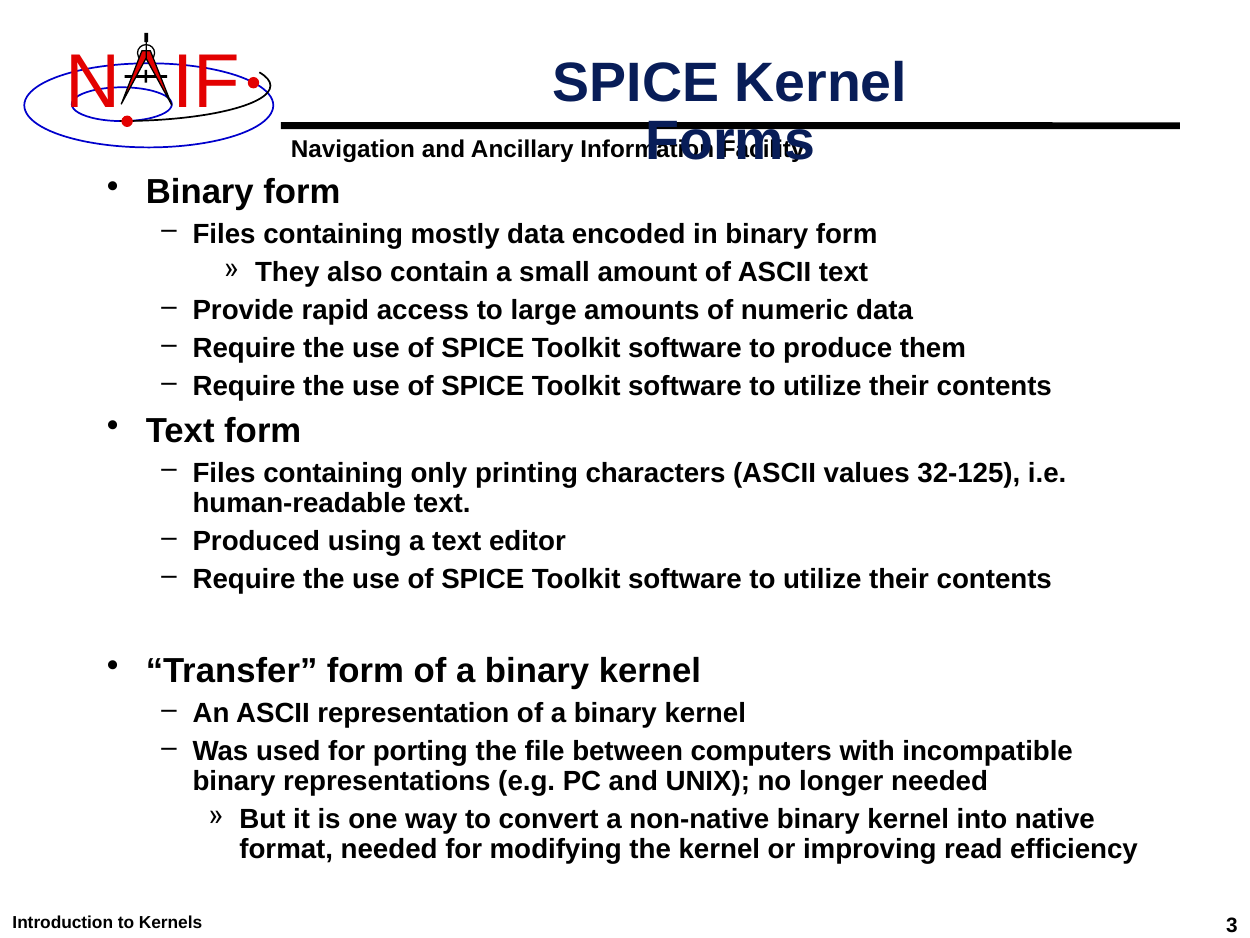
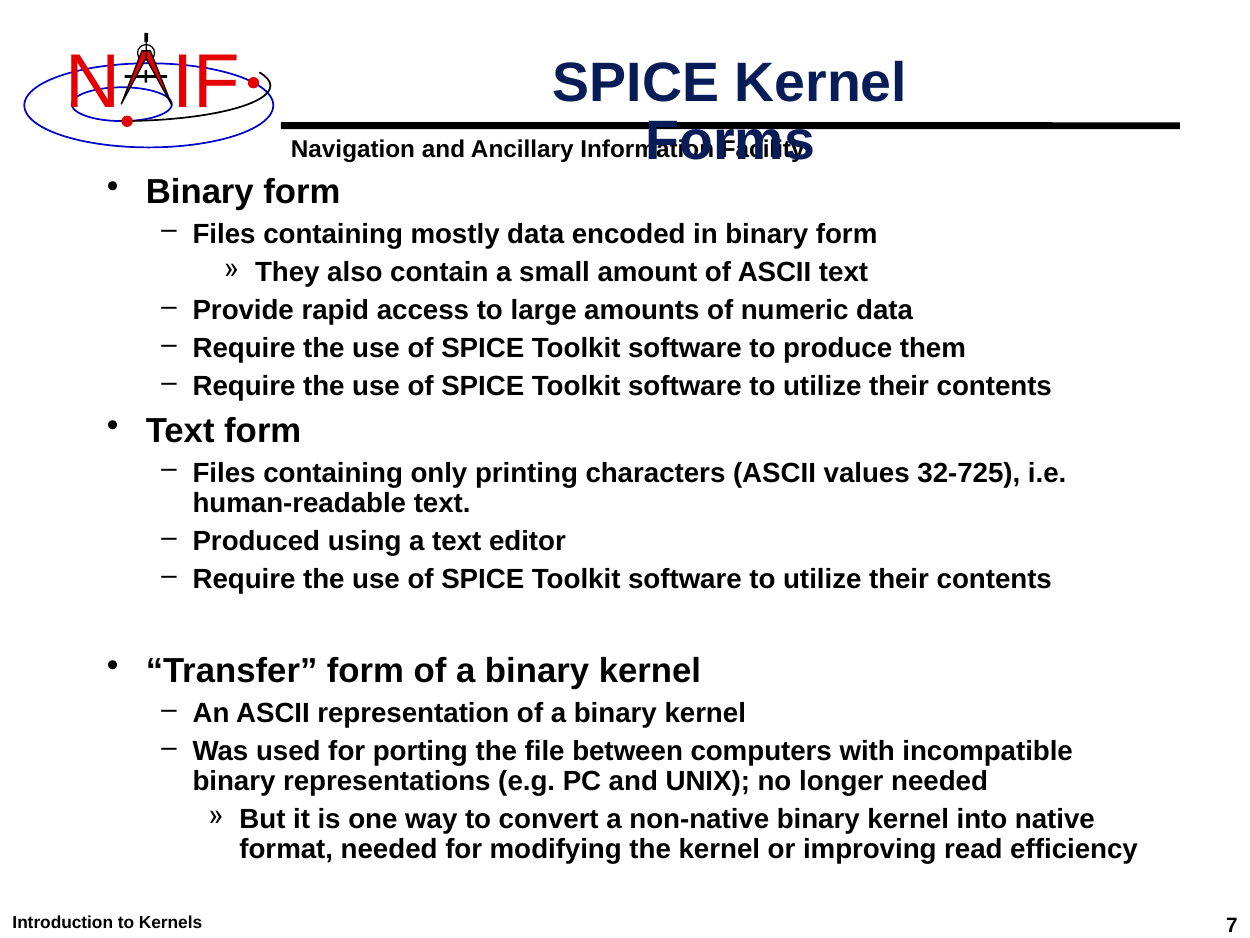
32-125: 32-125 -> 32-725 (969, 473)
3: 3 -> 7 (1232, 925)
